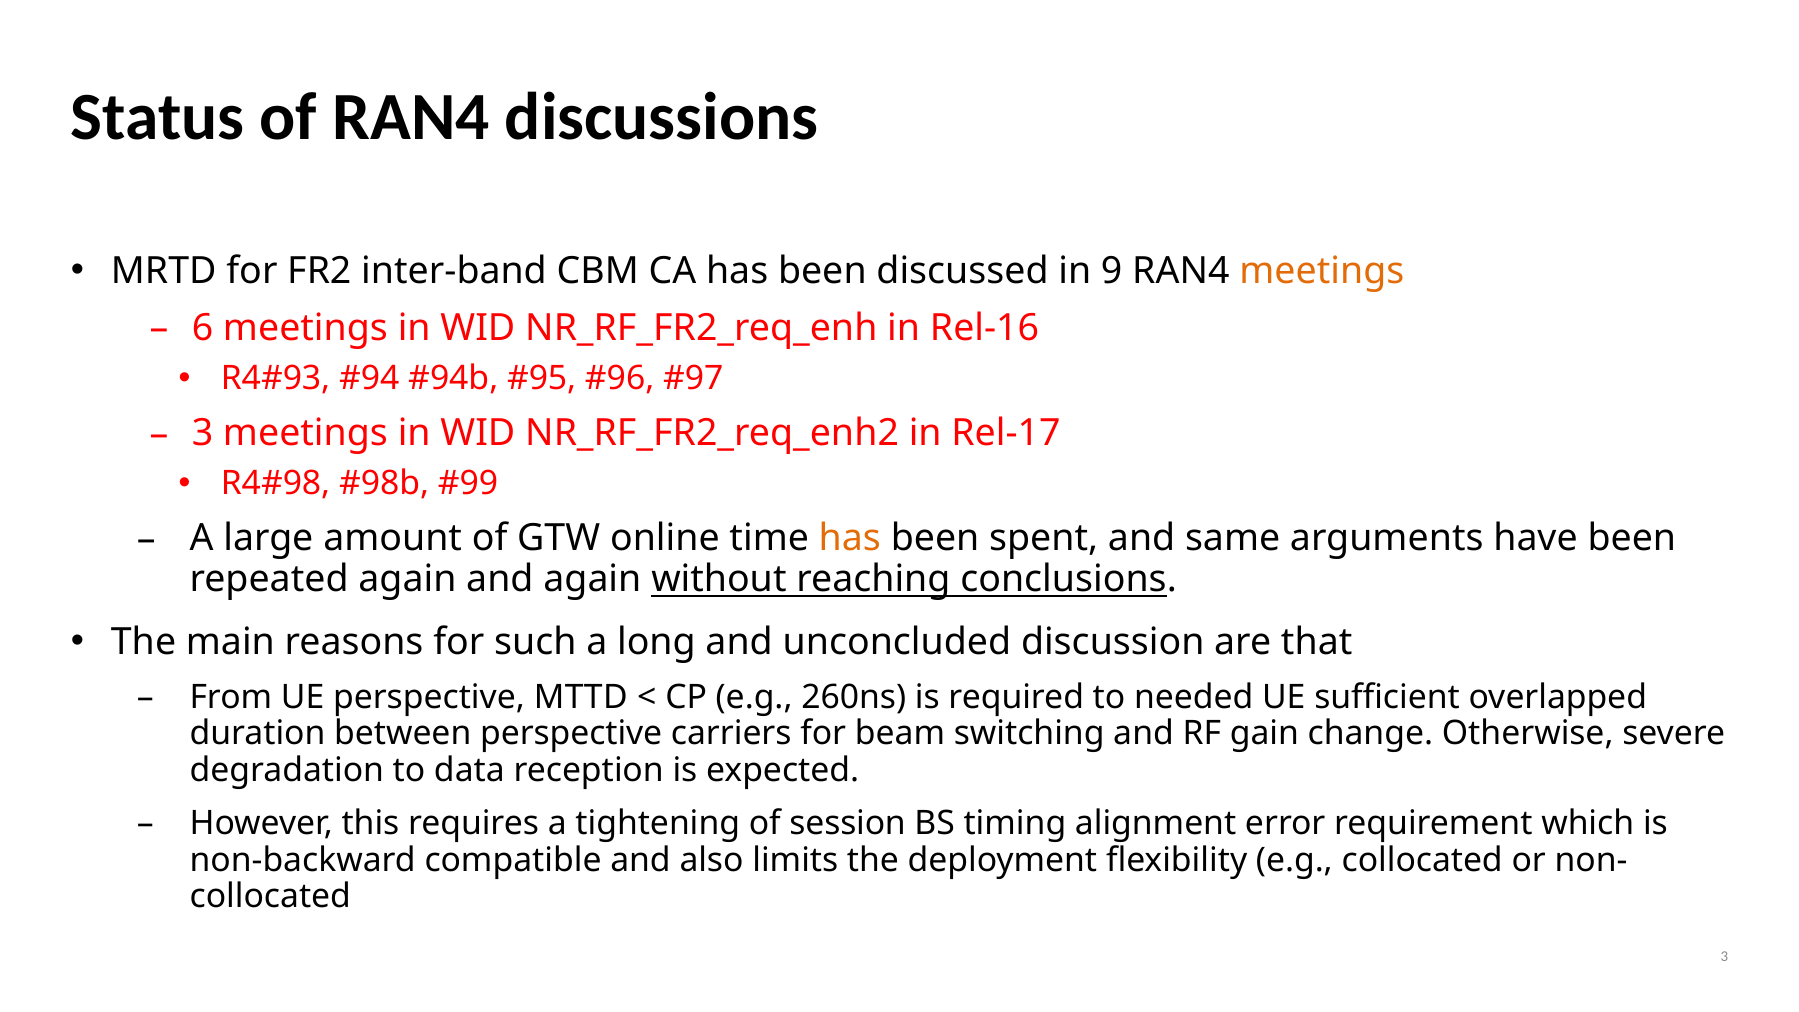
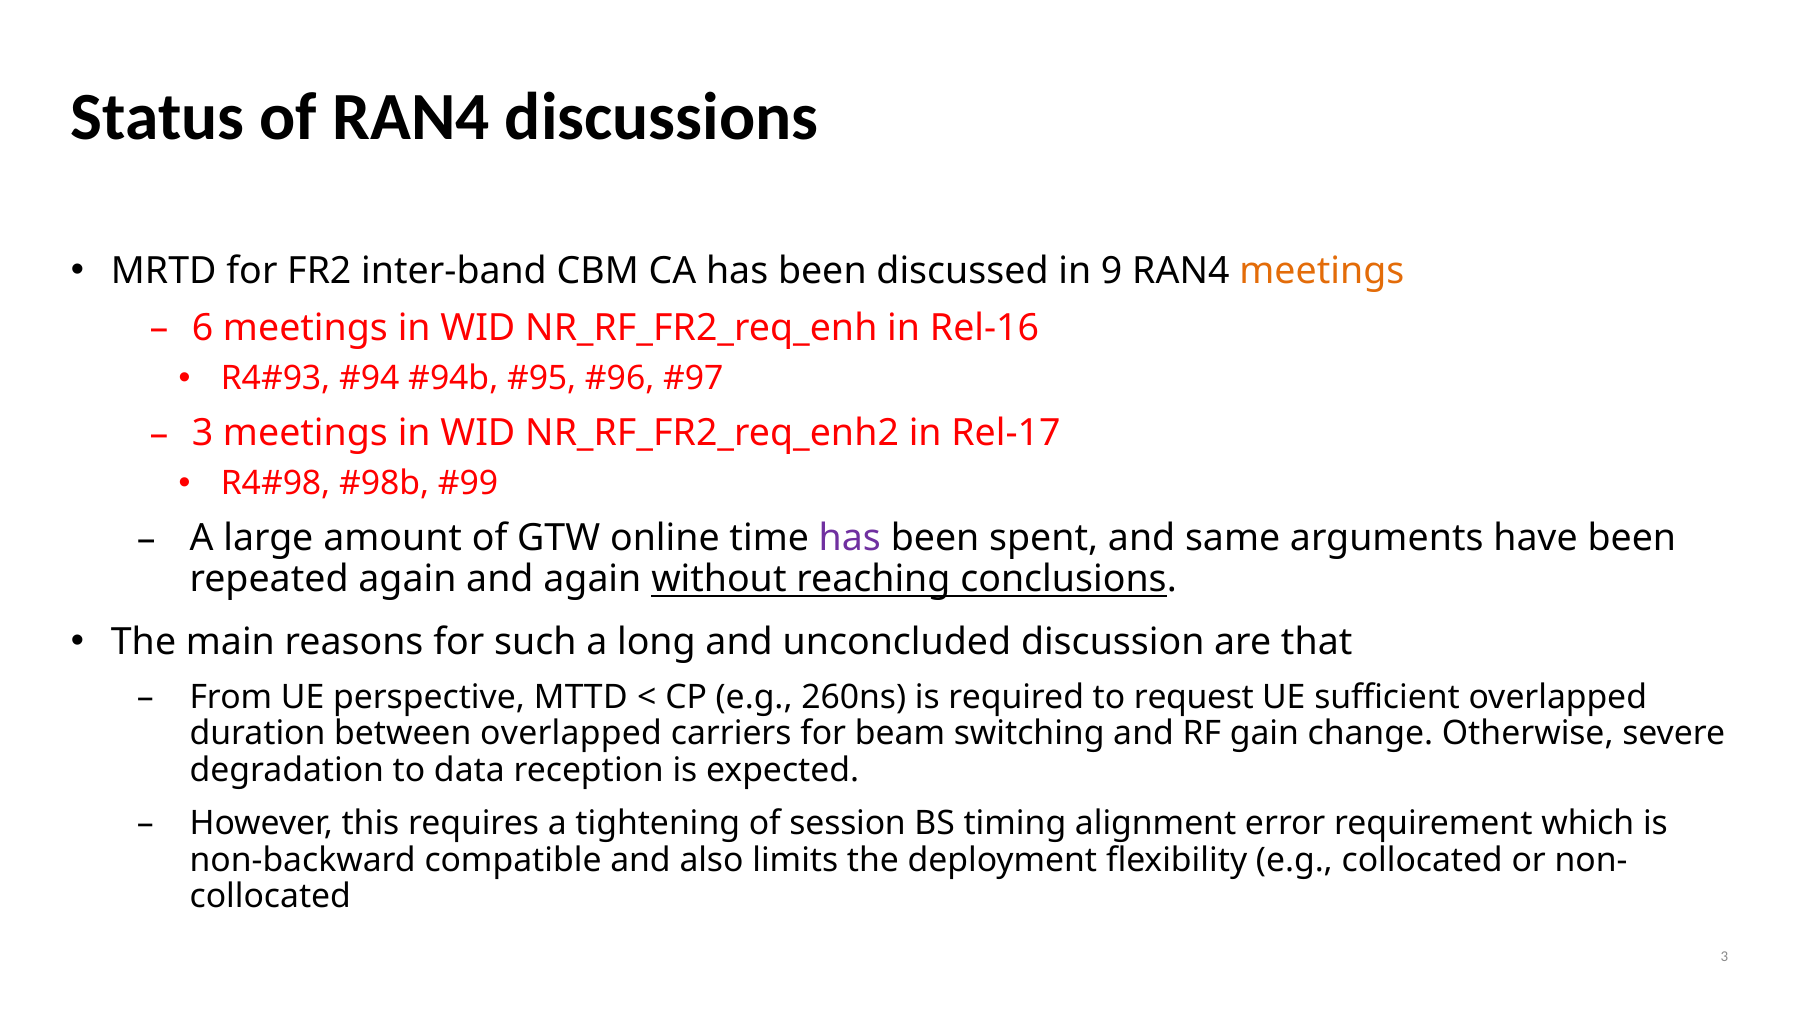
has colour: orange -> purple (850, 538)
needed: needed -> request (1194, 697)
between perspective: perspective -> overlapped (571, 734)
